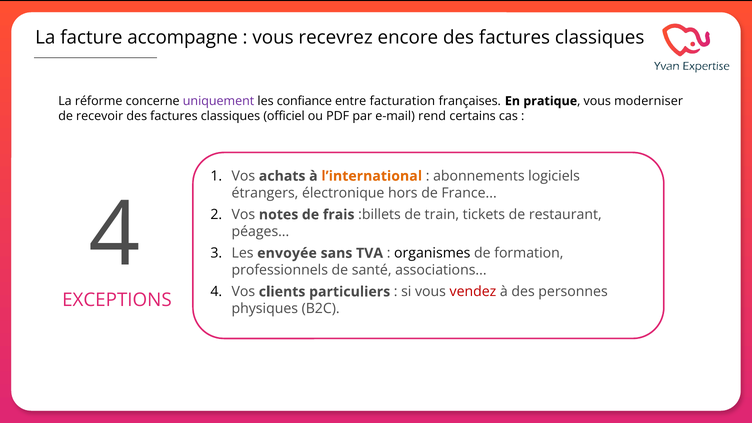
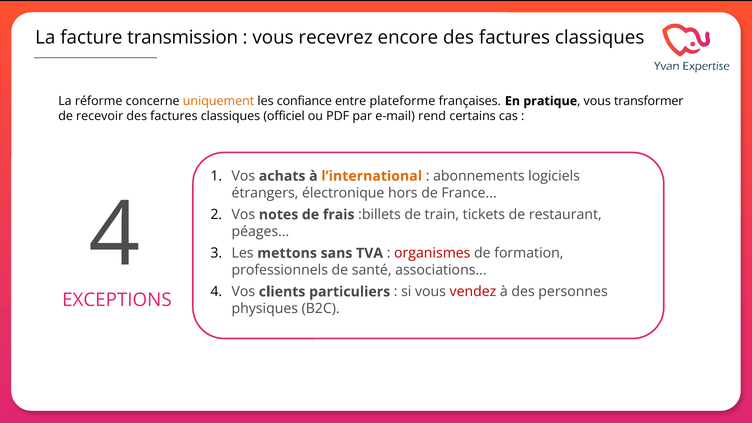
accompagne: accompagne -> transmission (183, 37)
uniquement colour: purple -> orange (219, 101)
facturation: facturation -> plateforme (402, 101)
moderniser: moderniser -> transformer (649, 101)
envoyée: envoyée -> mettons (287, 253)
organismes colour: black -> red (432, 253)
